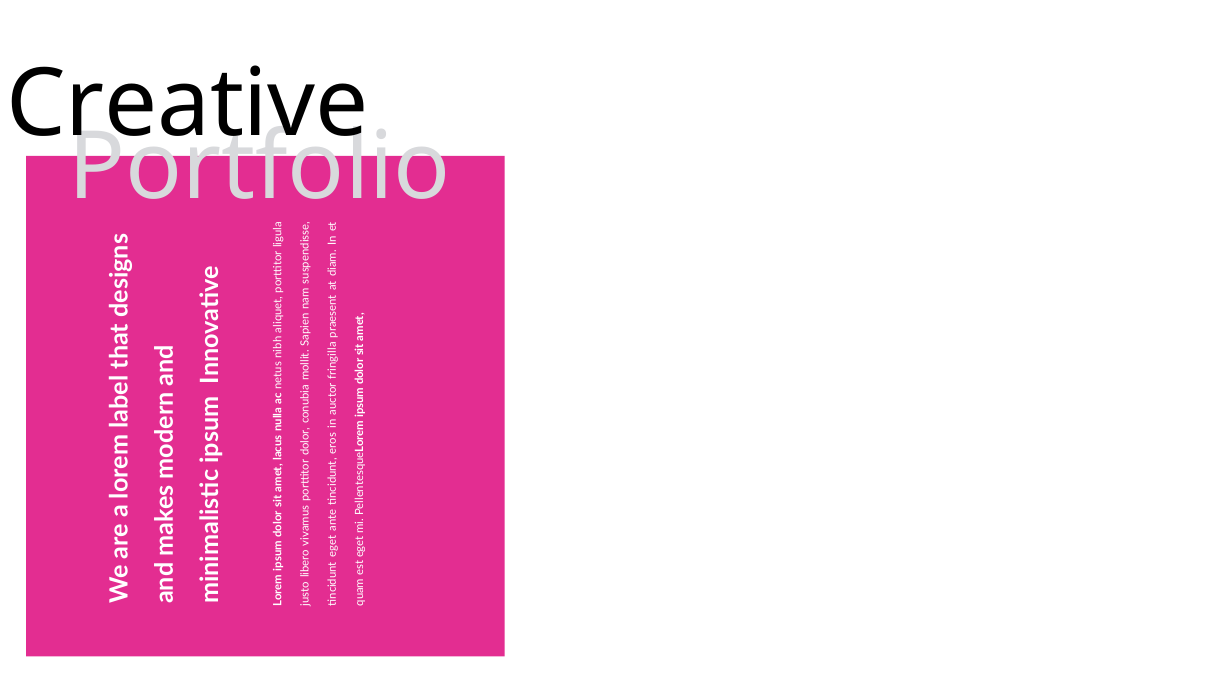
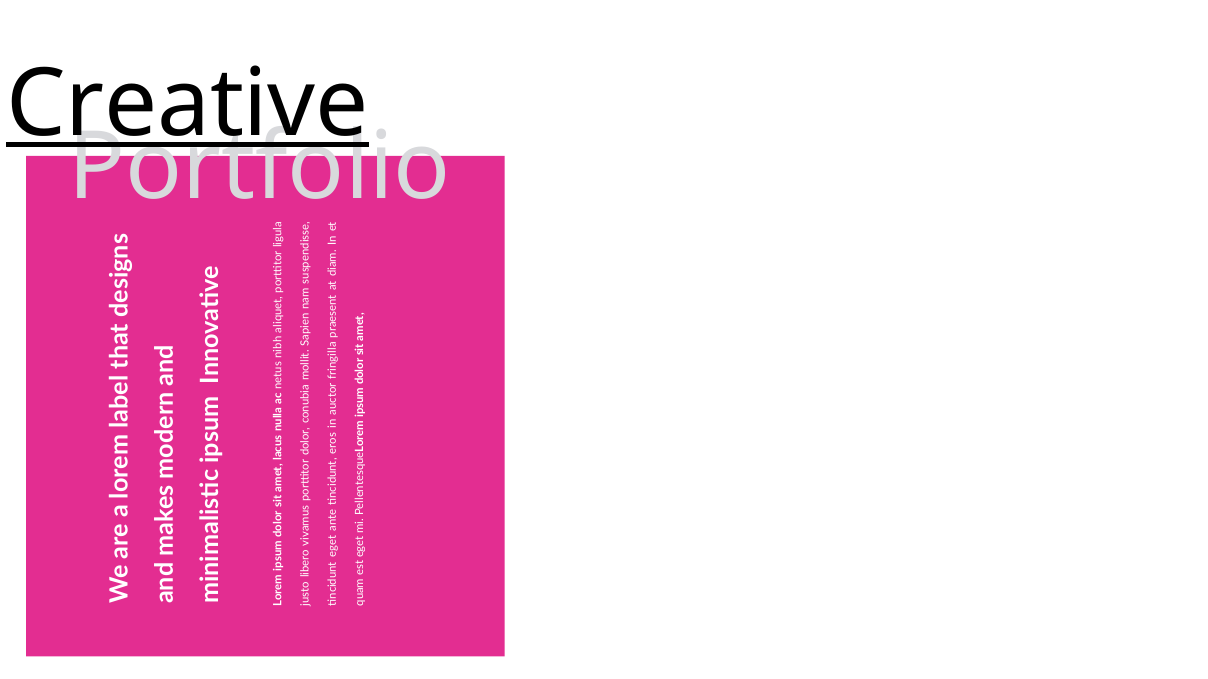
Creative underline: none -> present (188, 104)
